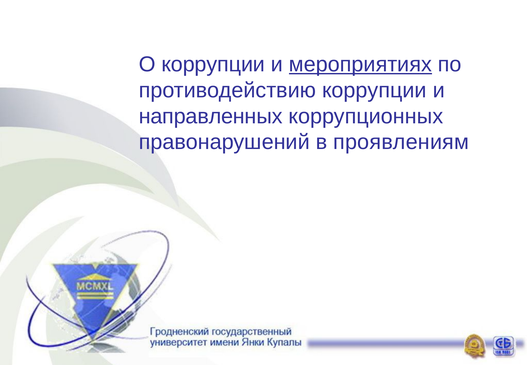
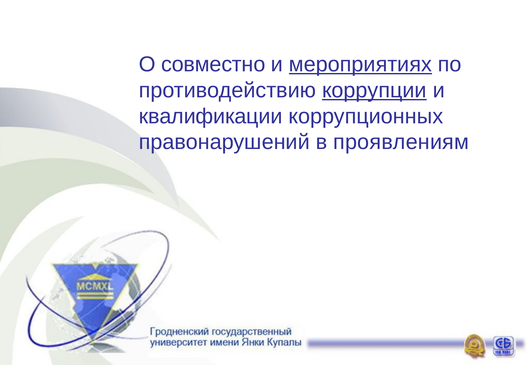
О коррупции: коррупции -> совместно (213, 64)
коррупции underline: none -> present (374, 90)
направленных: направленных -> квалификации (211, 116)
